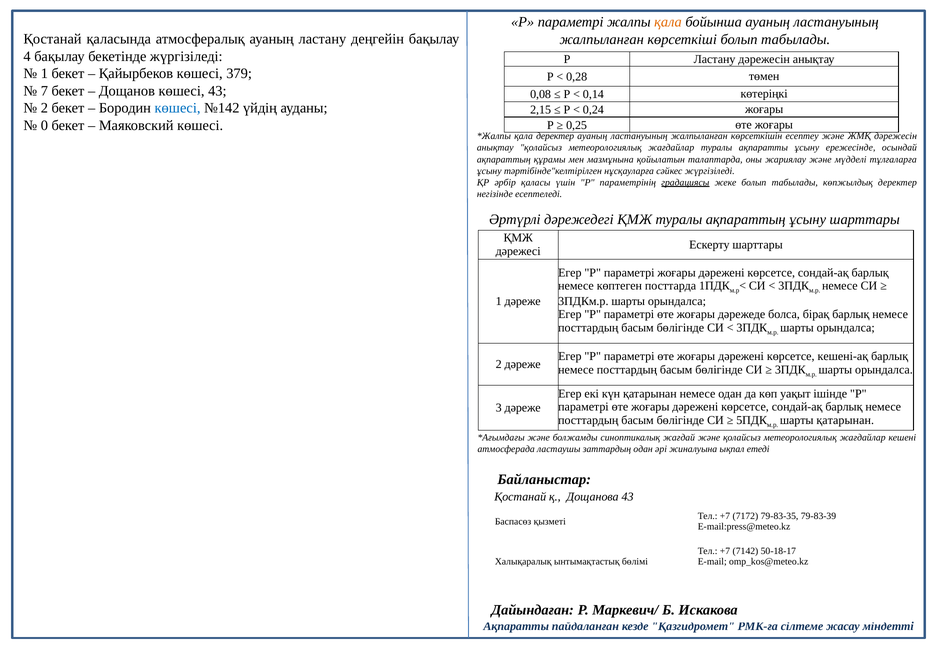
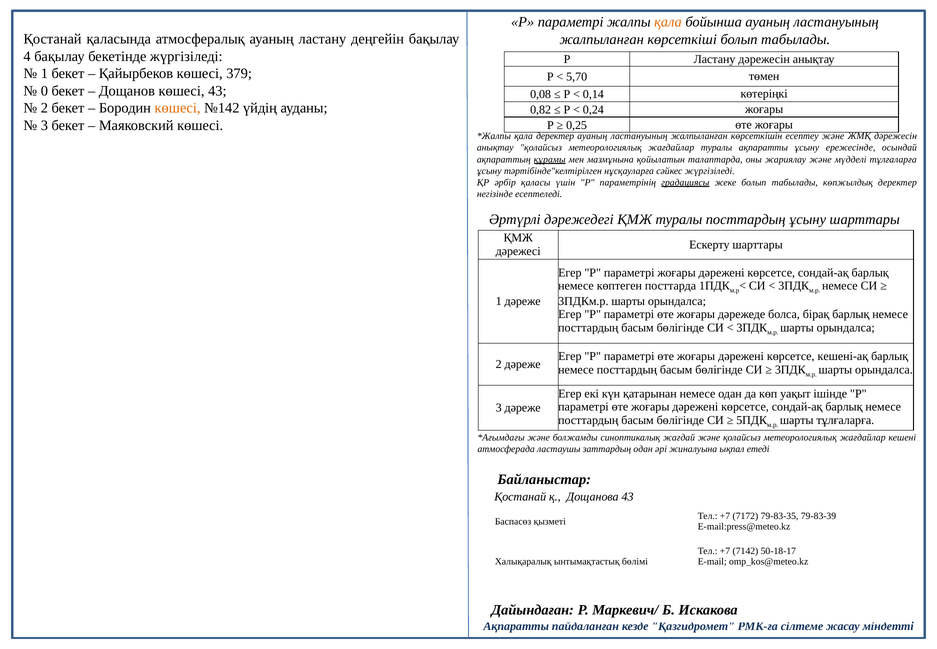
0,28: 0,28 -> 5,70 (577, 77)
7: 7 -> 0 (44, 91)
көшесі colour: blue -> orange (178, 108)
2,15: 2,15 -> 0,82 (541, 110)
0: 0 -> 3 (44, 125)
құрамы underline: none -> present (550, 159)
туралы ақпараттың: ақпараттың -> посттардың (746, 219)
шарты қатарынан: қатарынан -> тұлғаларға (845, 420)
